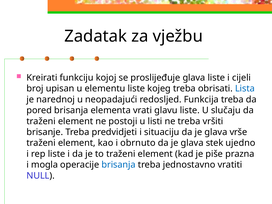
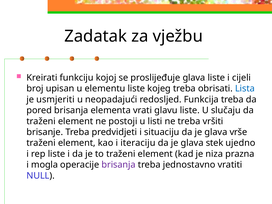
narednoj: narednoj -> usmjeriti (56, 99)
obrnuto: obrnuto -> iteraciju (138, 143)
piše: piše -> niza (214, 154)
brisanja colour: blue -> purple (119, 165)
